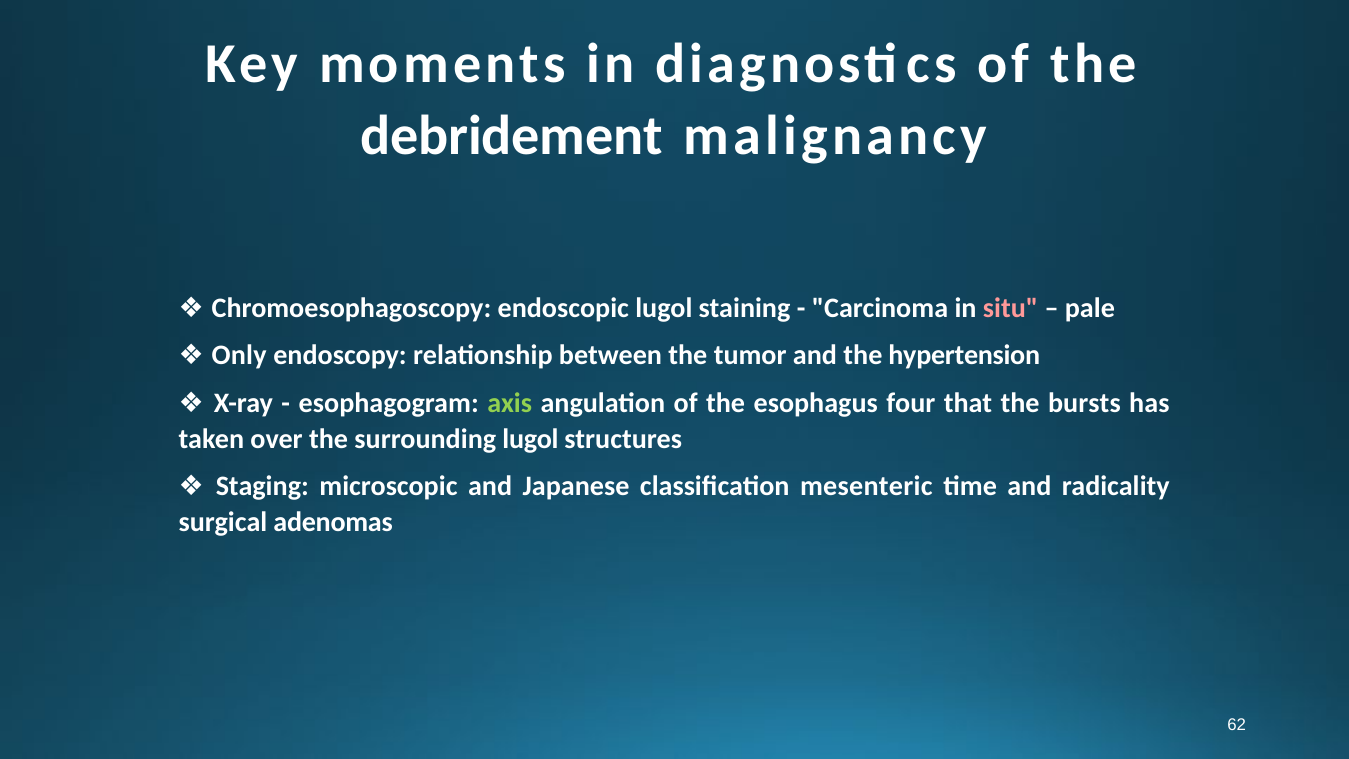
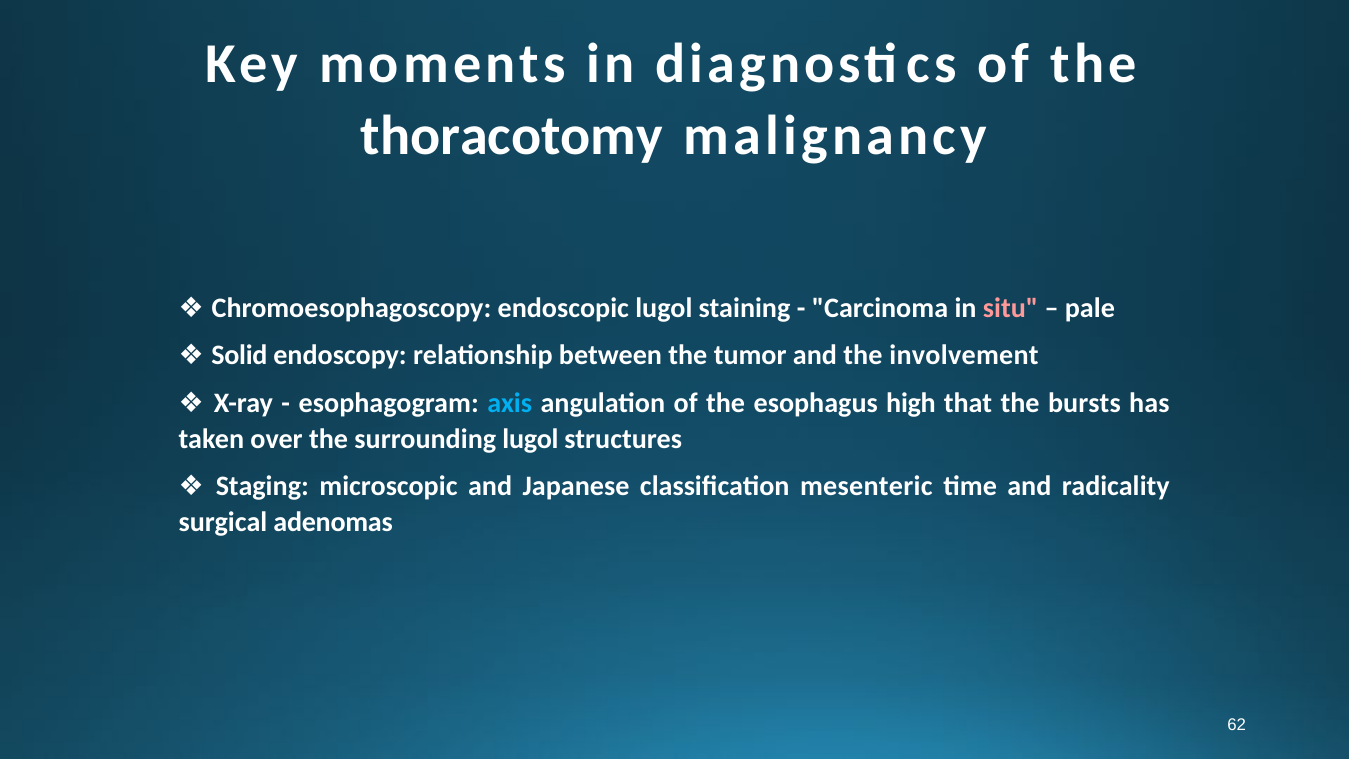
debridement: debridement -> thoracotomy (512, 136)
Only: Only -> Solid (239, 355)
hypertension: hypertension -> involvement (964, 355)
axis colour: light green -> light blue (510, 403)
four: four -> high (911, 403)
